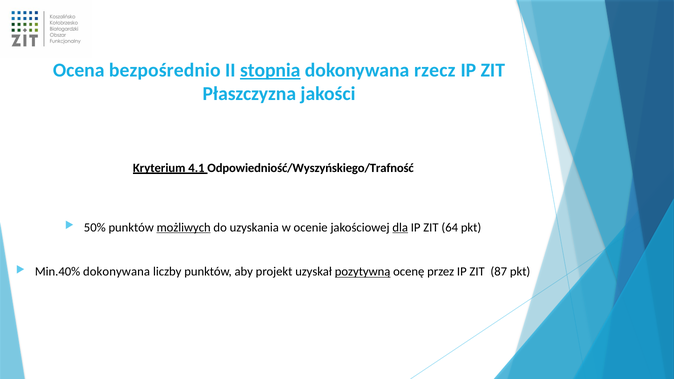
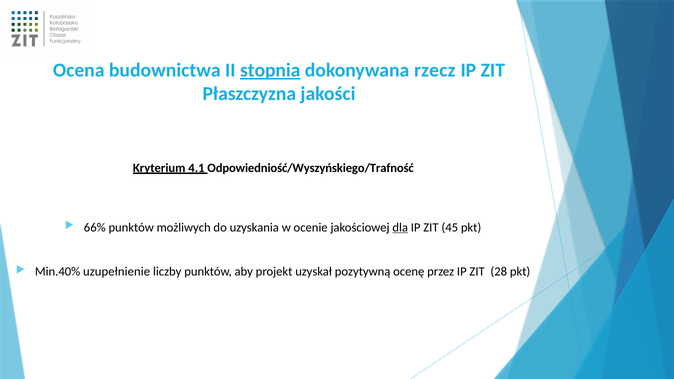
bezpośrednio: bezpośrednio -> budownictwa (165, 70)
50%: 50% -> 66% (95, 227)
możliwych underline: present -> none (184, 227)
64: 64 -> 45 (450, 227)
Min.40% dokonywana: dokonywana -> uzupełnienie (117, 272)
pozytywną underline: present -> none (363, 272)
87: 87 -> 28 (499, 272)
